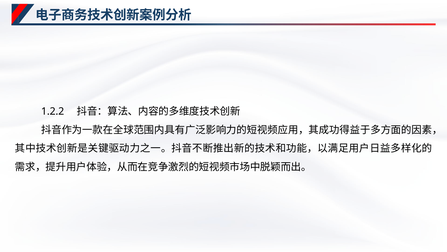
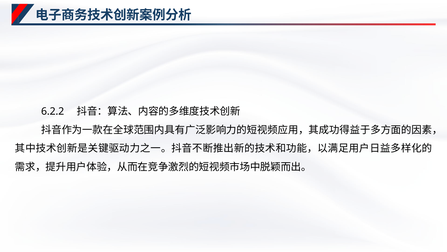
1.2.2: 1.2.2 -> 6.2.2 (53, 111)
